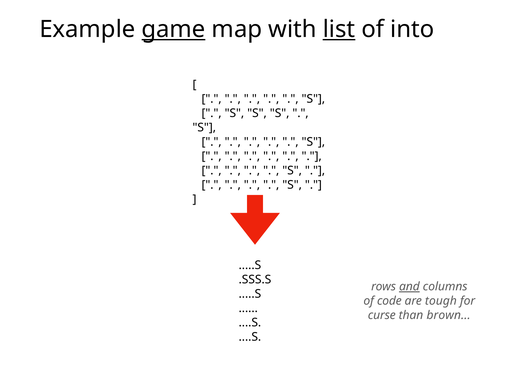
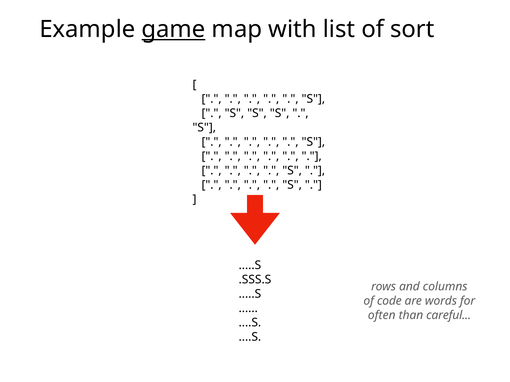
list underline: present -> none (339, 29)
into: into -> sort (412, 29)
and underline: present -> none (409, 287)
tough: tough -> words (441, 301)
curse: curse -> often (382, 316)
brown: brown -> careful (449, 316)
